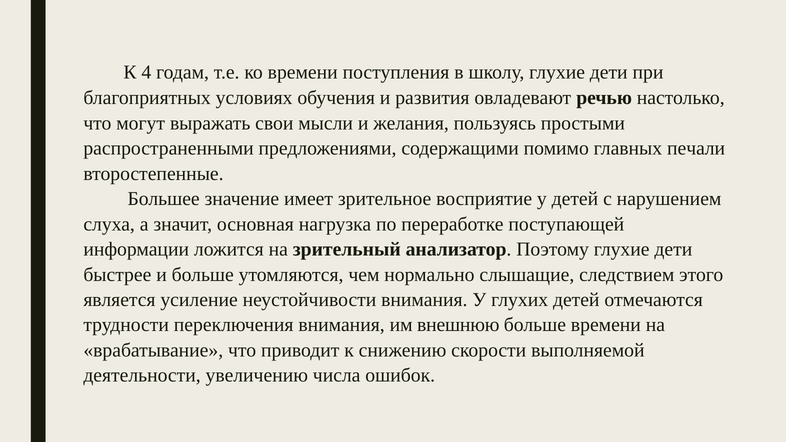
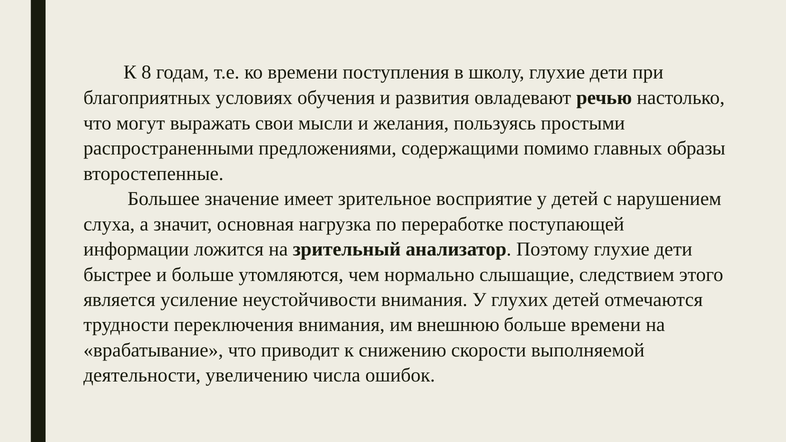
4: 4 -> 8 (146, 72)
печали: печали -> образы (696, 148)
